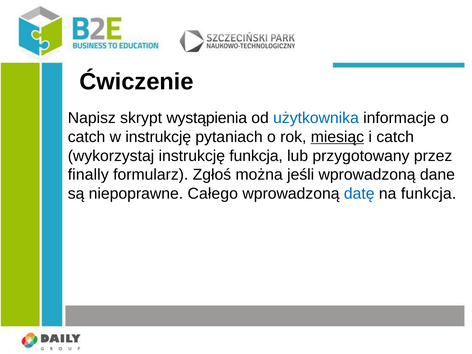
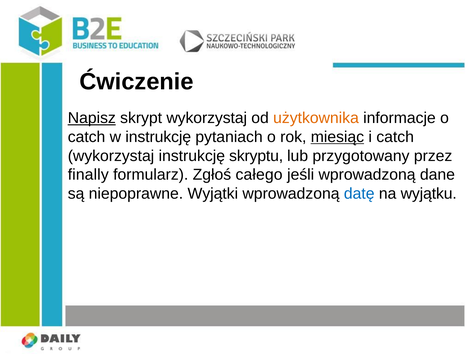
Napisz underline: none -> present (92, 118)
skrypt wystąpienia: wystąpienia -> wykorzystaj (207, 118)
użytkownika colour: blue -> orange (316, 118)
instrukcję funkcja: funkcja -> skryptu (256, 156)
można: można -> całego (259, 175)
Całego: Całego -> Wyjątki (213, 194)
na funkcja: funkcja -> wyjątku (429, 194)
